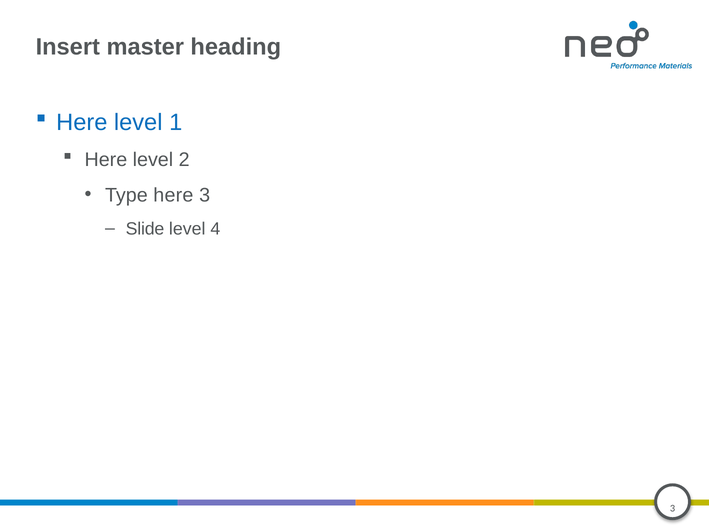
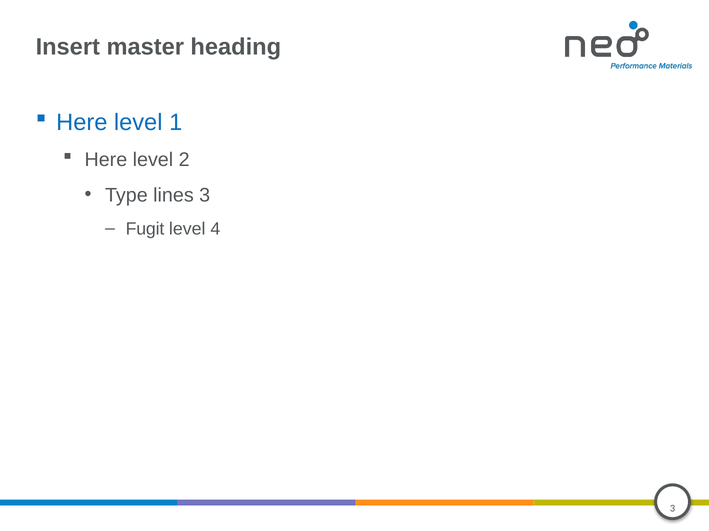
Type here: here -> lines (173, 195)
Slide: Slide -> Fugit (145, 229)
